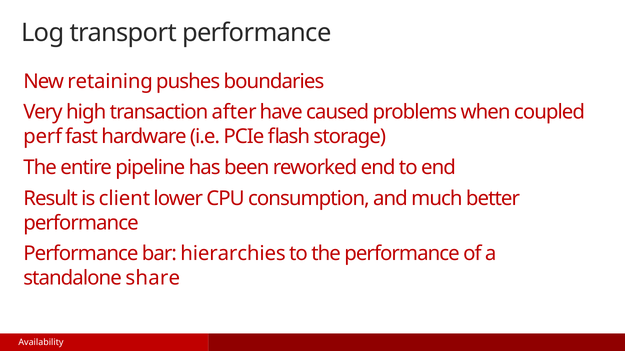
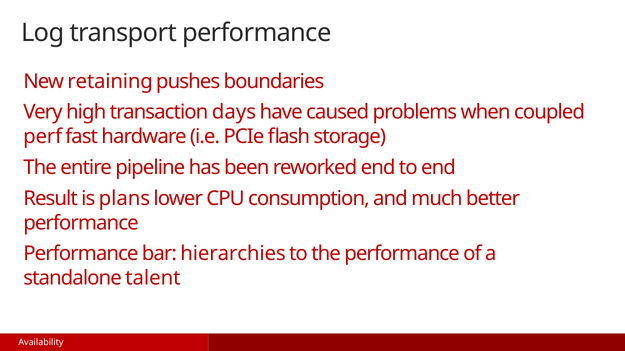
after: after -> days (234, 112)
client: client -> plans (124, 199)
share: share -> talent (153, 279)
